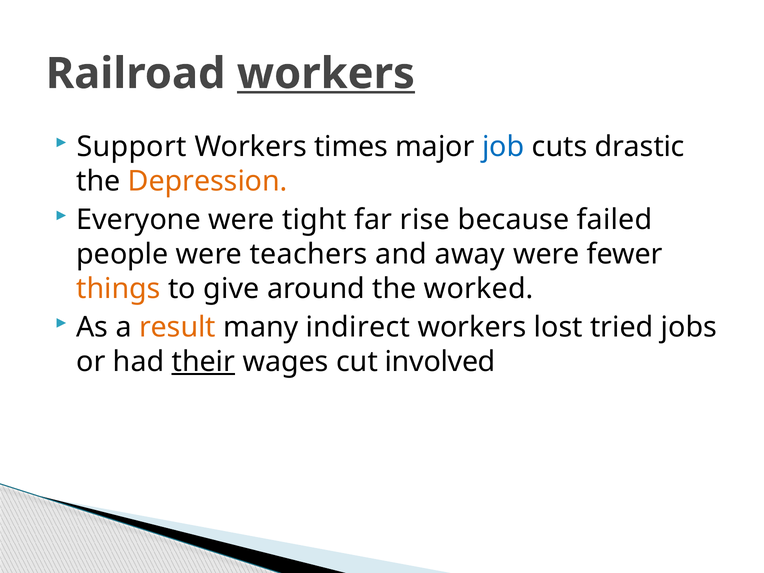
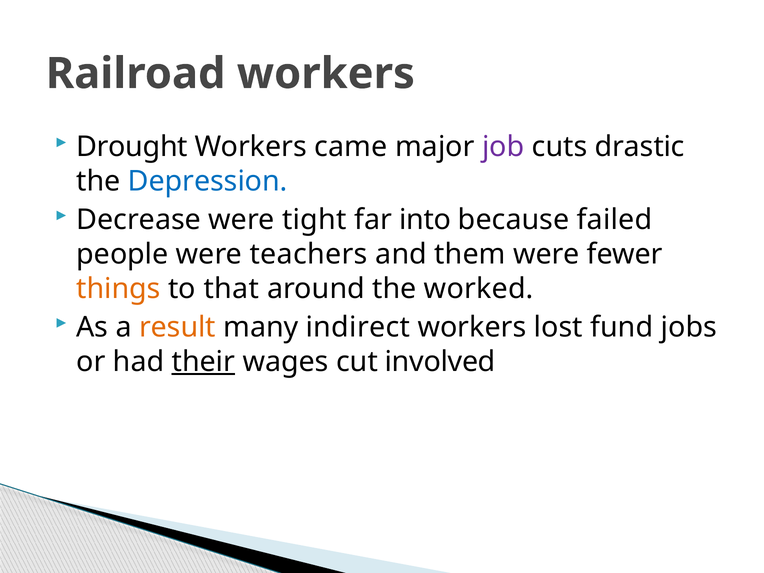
workers underline: present -> none (326, 74)
Support: Support -> Drought (132, 147)
times: times -> came (351, 147)
job colour: blue -> purple (503, 147)
Depression colour: orange -> blue (208, 181)
Everyone: Everyone -> Decrease (139, 220)
rise: rise -> into (425, 220)
away: away -> them (470, 254)
give: give -> that (231, 289)
tried: tried -> fund (622, 327)
